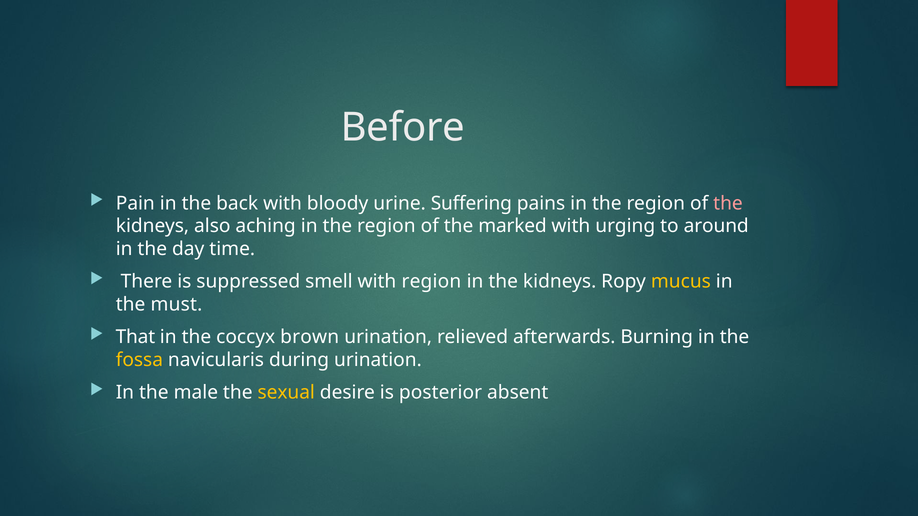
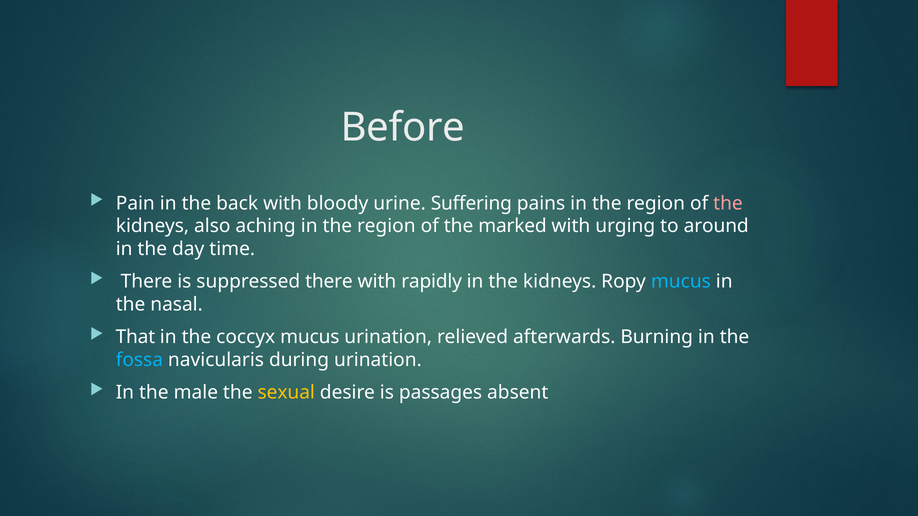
suppressed smell: smell -> there (329, 282)
with region: region -> rapidly (432, 282)
mucus colour: yellow -> light blue (681, 282)
must: must -> nasal (177, 305)
coccyx brown: brown -> mucus (310, 337)
fossa colour: yellow -> light blue (139, 360)
posterior: posterior -> passages (441, 393)
